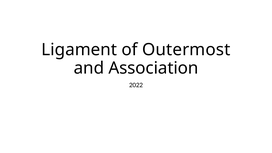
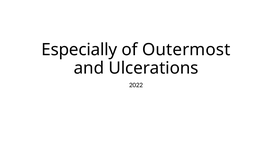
Ligament: Ligament -> Especially (79, 50)
Association: Association -> Ulcerations (153, 68)
